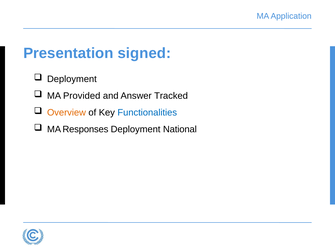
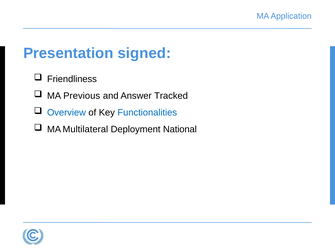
Deployment: Deployment -> Friendliness (72, 79)
Provided: Provided -> Previous (82, 96)
Overview colour: orange -> blue (66, 113)
Responses: Responses -> Multilateral (85, 129)
